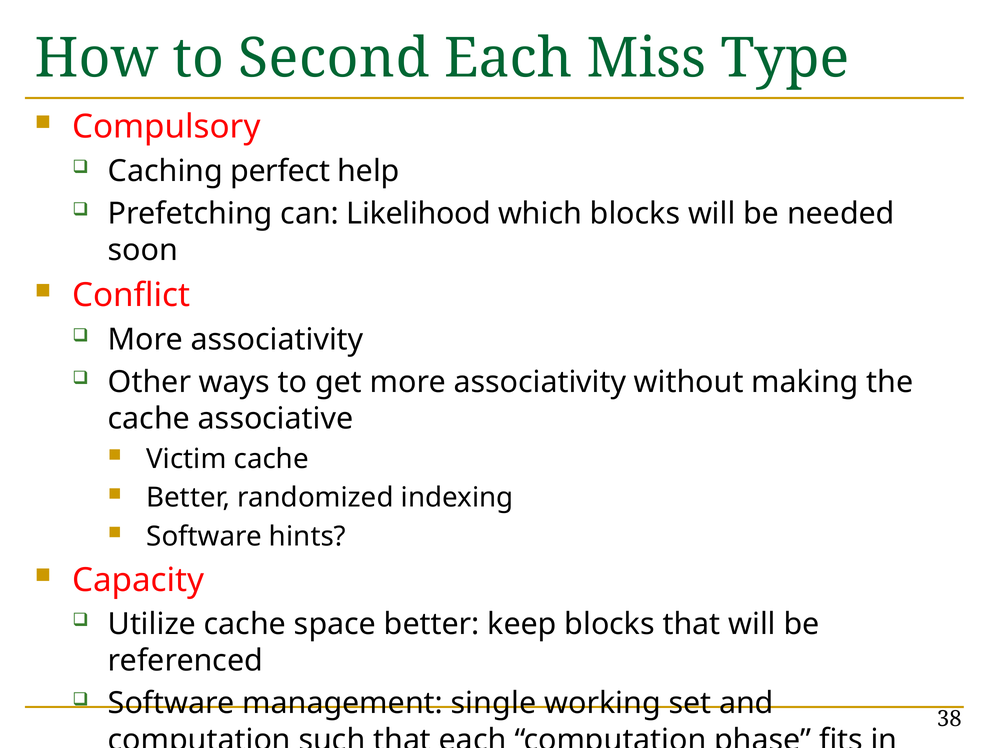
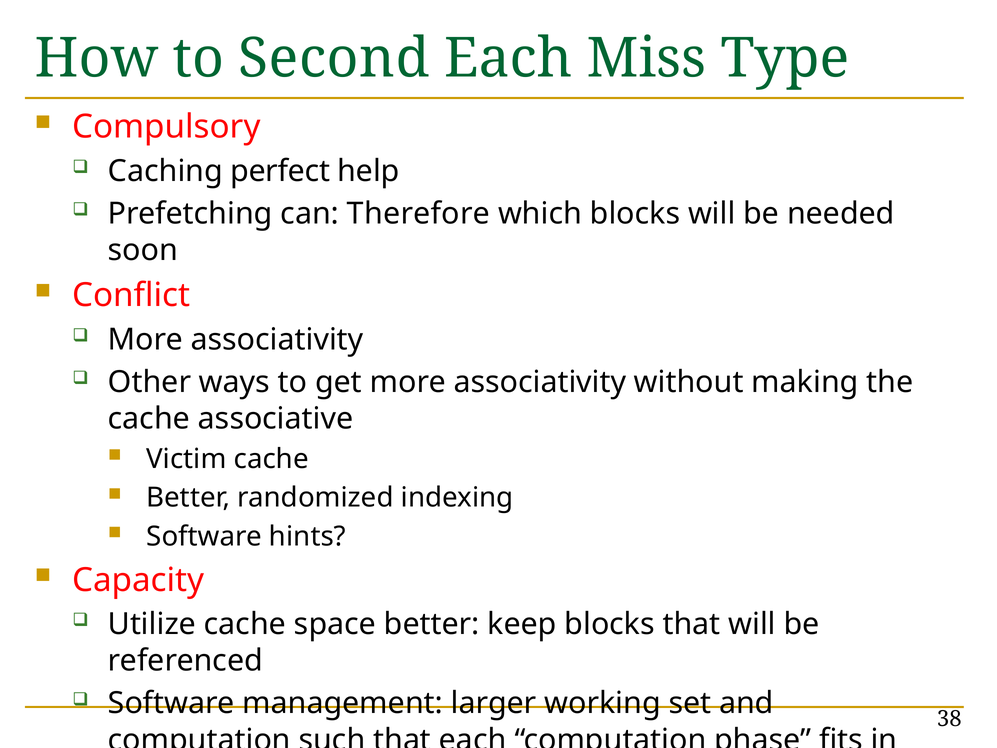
Likelihood: Likelihood -> Therefore (418, 214)
single: single -> larger (494, 703)
